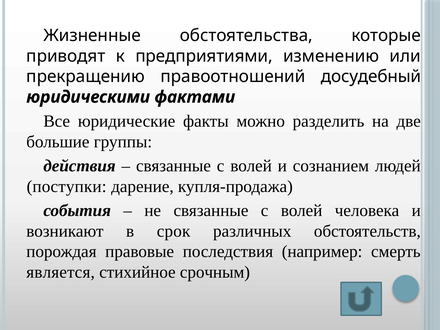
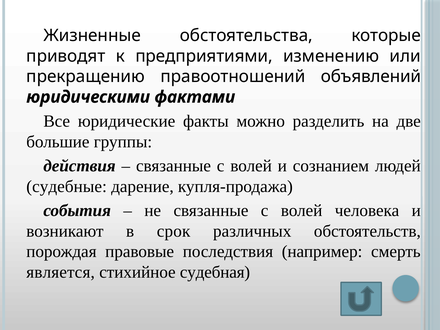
досудебный: досудебный -> объявлений (371, 77)
поступки: поступки -> судебные (67, 186)
срочным: срочным -> судебная (215, 272)
